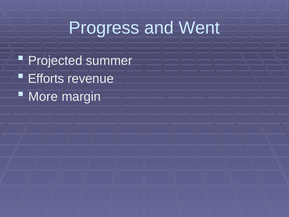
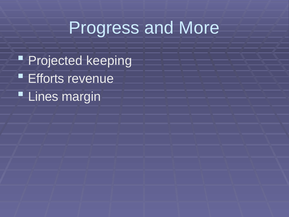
Went: Went -> More (199, 28)
summer: summer -> keeping (109, 61)
More: More -> Lines (43, 97)
